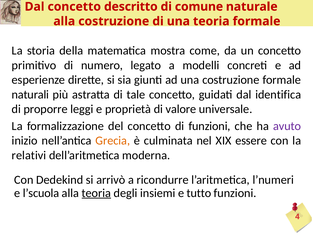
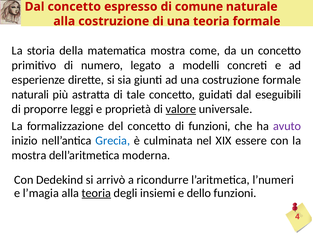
descritto: descritto -> espresso (131, 7)
identifica: identifica -> eseguibili (278, 94)
valore underline: none -> present (181, 109)
Grecia colour: orange -> blue (113, 141)
relativi: relativi -> mostra (29, 155)
l’scuola: l’scuola -> l’magia (41, 193)
tutto: tutto -> dello (199, 193)
